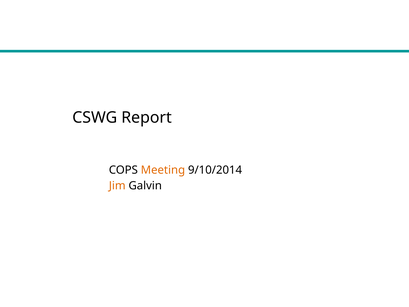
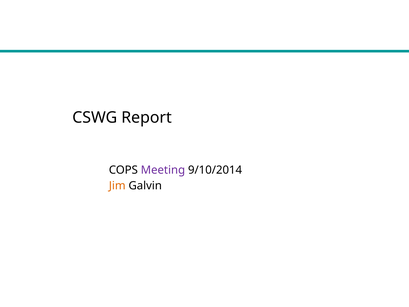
Meeting colour: orange -> purple (163, 170)
